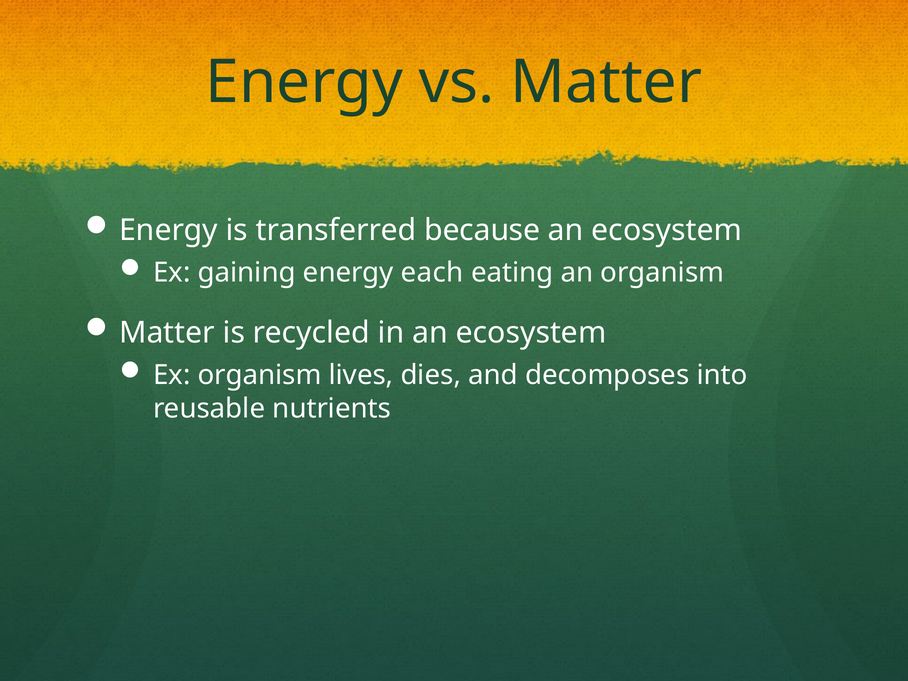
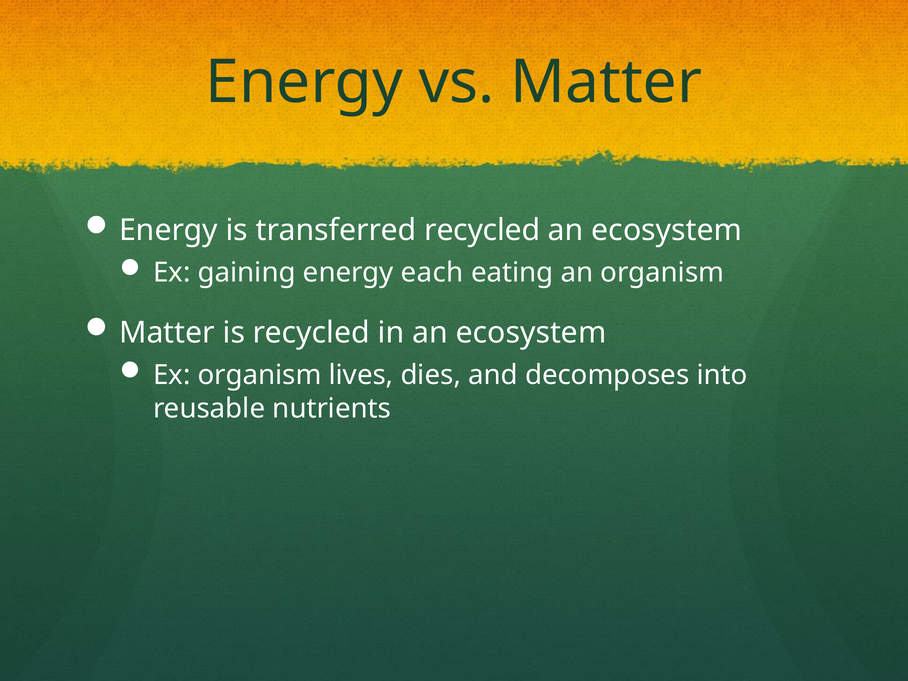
transferred because: because -> recycled (482, 230)
